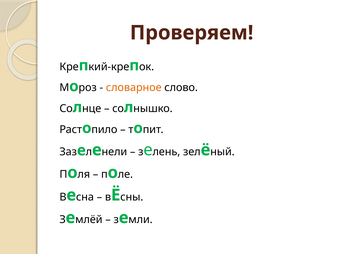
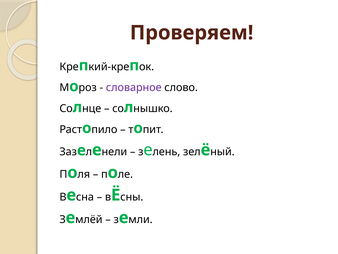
словарное colour: orange -> purple (134, 87)
